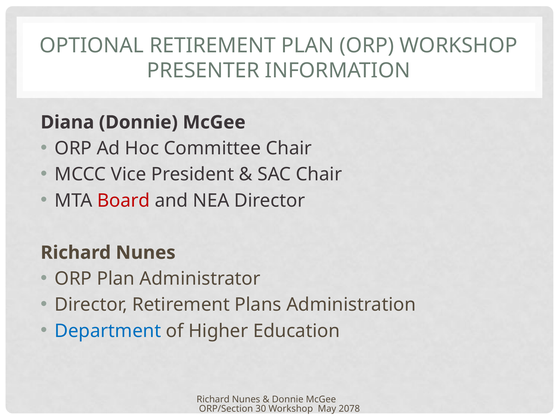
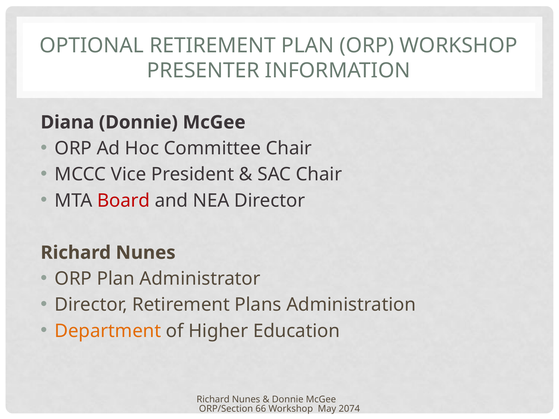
Department colour: blue -> orange (108, 331)
30: 30 -> 66 (261, 409)
2078: 2078 -> 2074 (349, 409)
